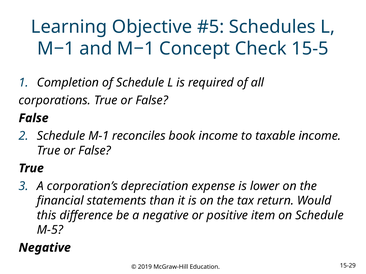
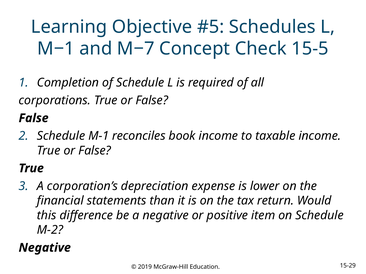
and M−1: M−1 -> M−7 (136, 49)
M−5: M−5 -> M−2 (50, 230)
